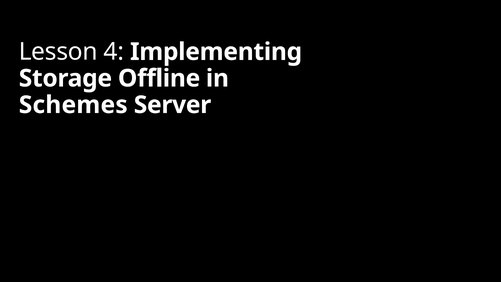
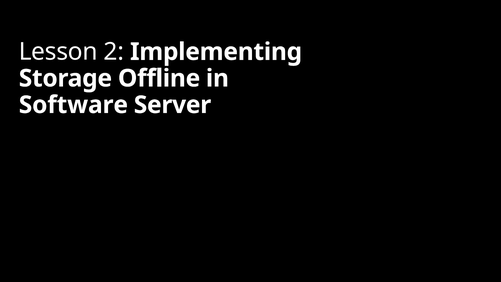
4: 4 -> 2 (114, 52)
Schemes: Schemes -> Software (73, 105)
